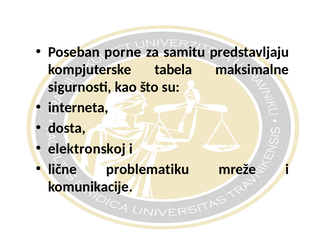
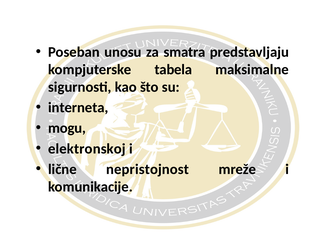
porne: porne -> unosu (123, 52)
samitu: samitu -> smatra (184, 52)
dosta: dosta -> mogu (67, 128)
problematiku: problematiku -> nepristojnost (148, 170)
